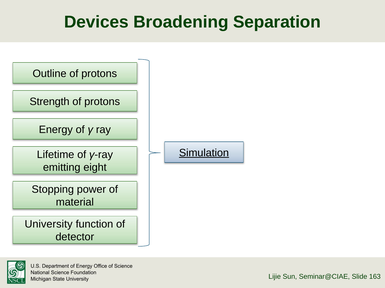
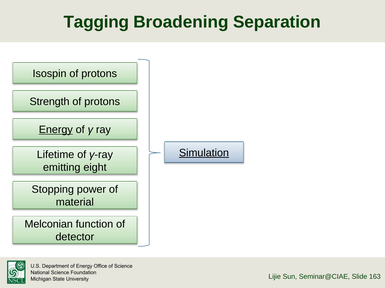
Devices: Devices -> Tagging (96, 22)
Outline: Outline -> Isospin (50, 74)
Energy underline: none -> present (56, 130)
University: University -> Melconian (49, 225)
